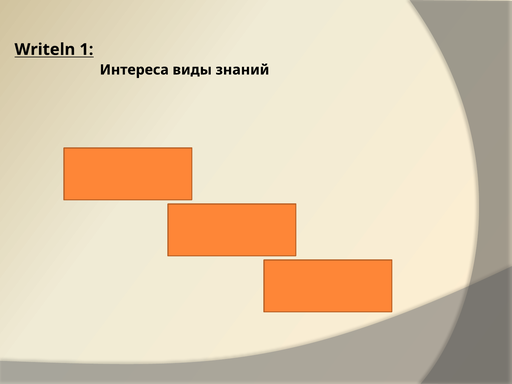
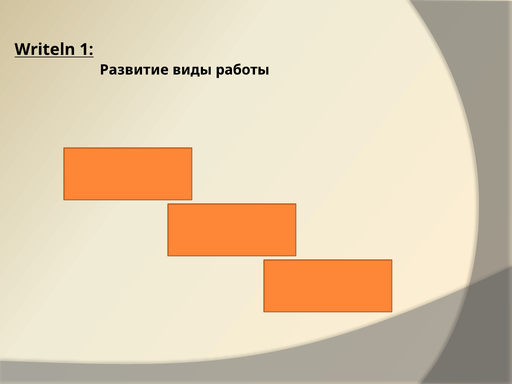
Интереса: Интереса -> Развитие (134, 70)
знаний: знаний -> работы (243, 70)
